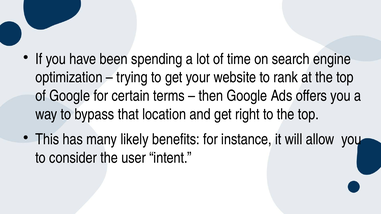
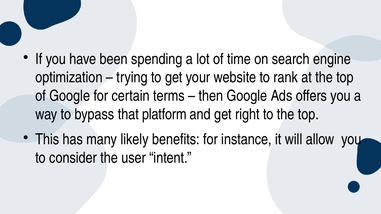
location: location -> platform (164, 114)
